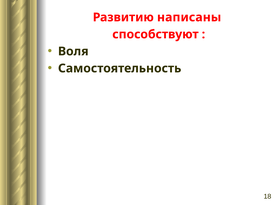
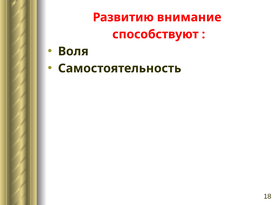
написаны: написаны -> внимание (189, 17)
